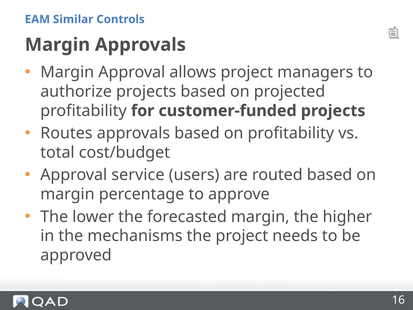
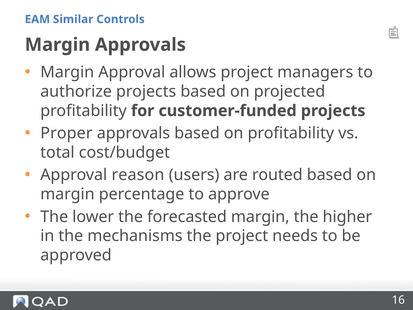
Routes: Routes -> Proper (66, 133)
service: service -> reason (138, 175)
